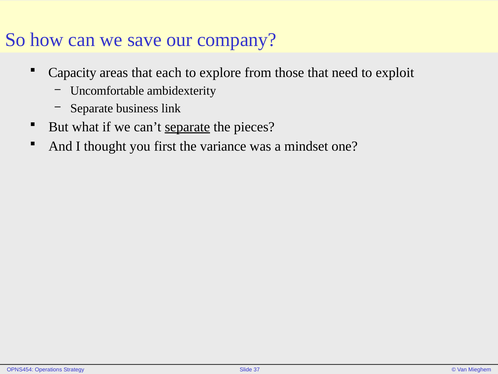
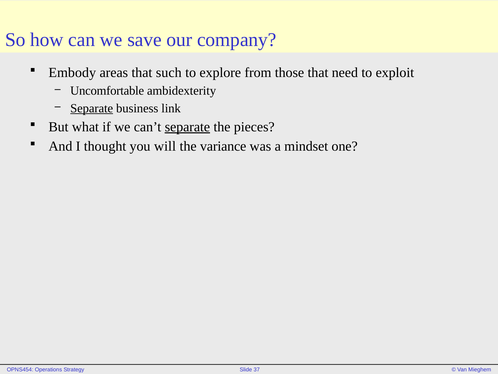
Capacity: Capacity -> Embody (72, 72)
each: each -> such (169, 72)
Separate underline: none -> present (92, 108)
first: first -> will (165, 146)
